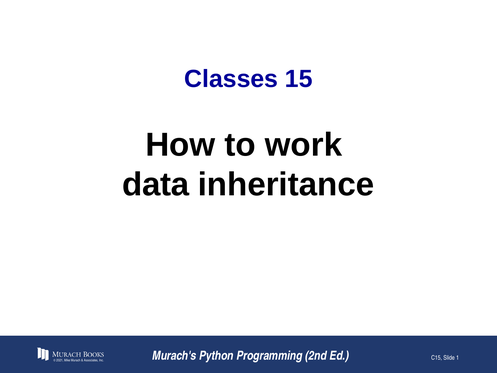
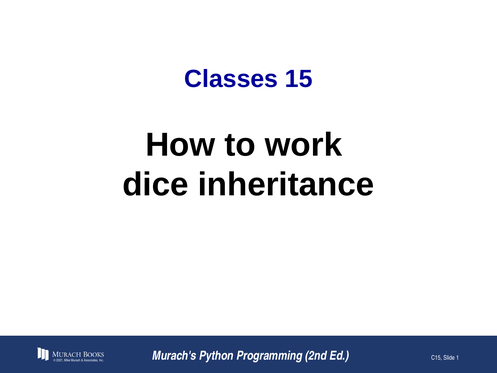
data: data -> dice (156, 185)
